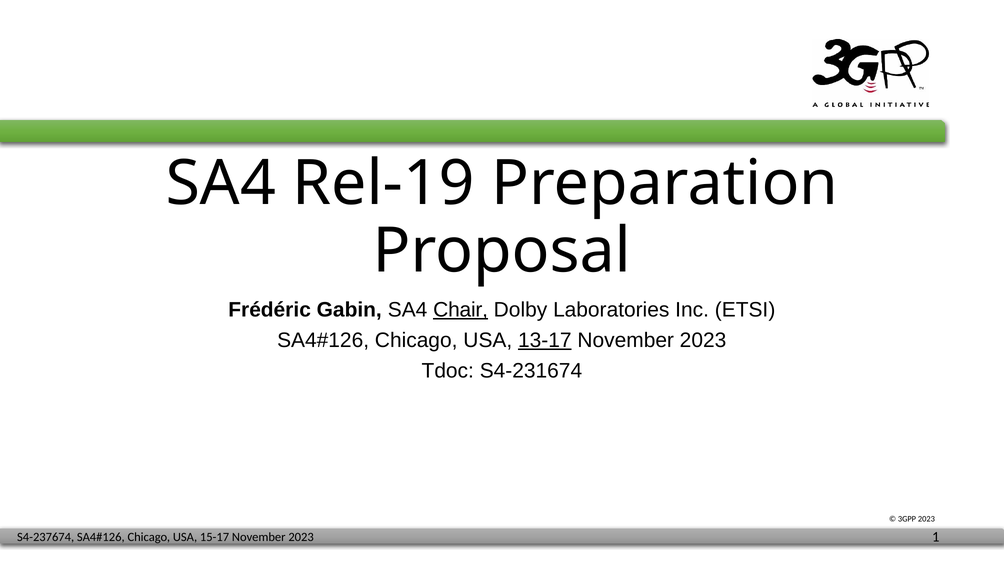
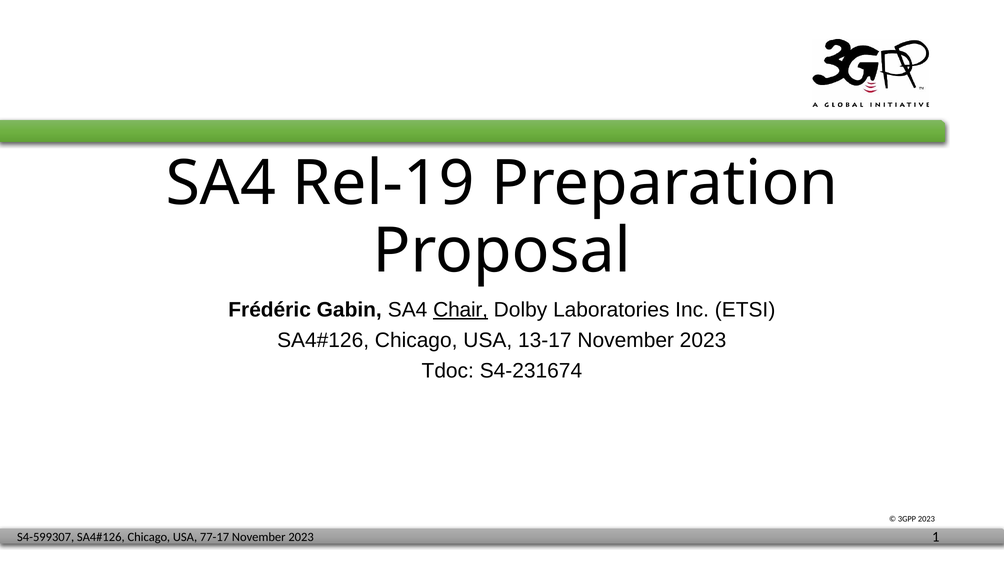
13-17 underline: present -> none (545, 340)
S4-237674: S4-237674 -> S4-599307 (46, 537)
15-17: 15-17 -> 77-17 (215, 537)
